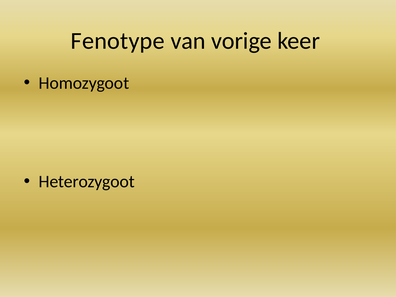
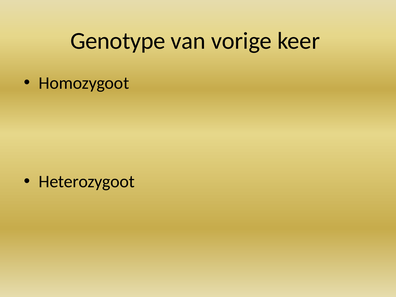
Fenotype: Fenotype -> Genotype (118, 41)
